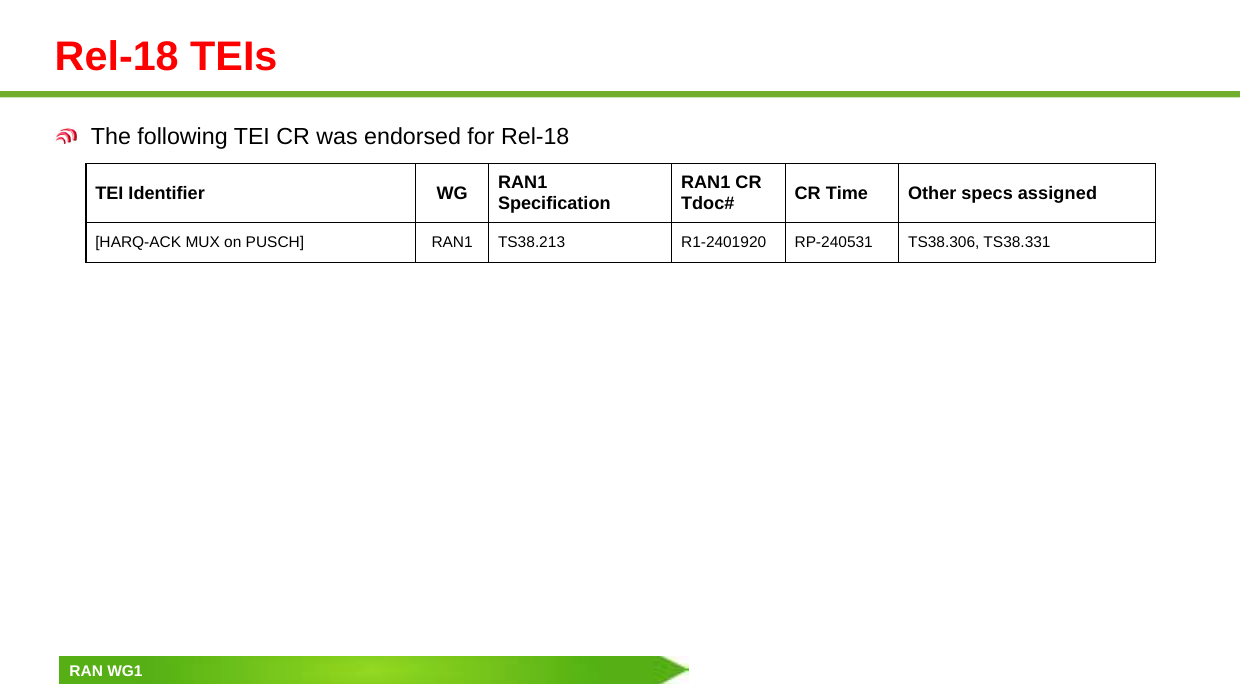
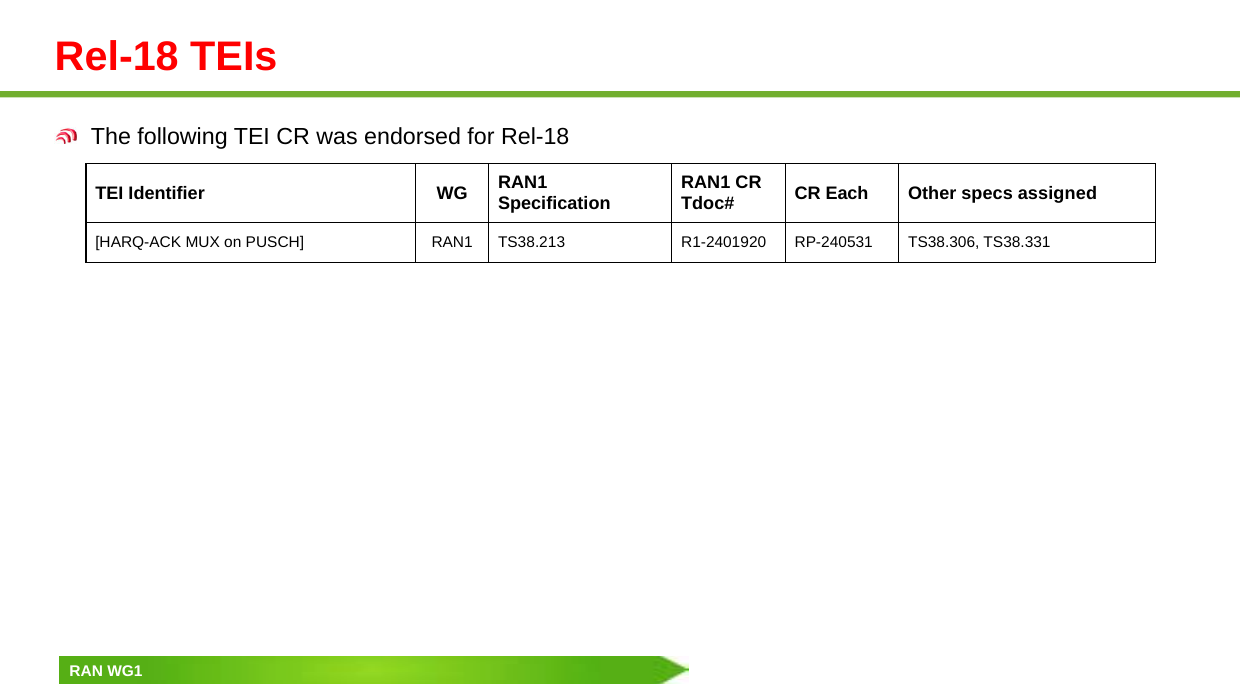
Time: Time -> Each (847, 193)
